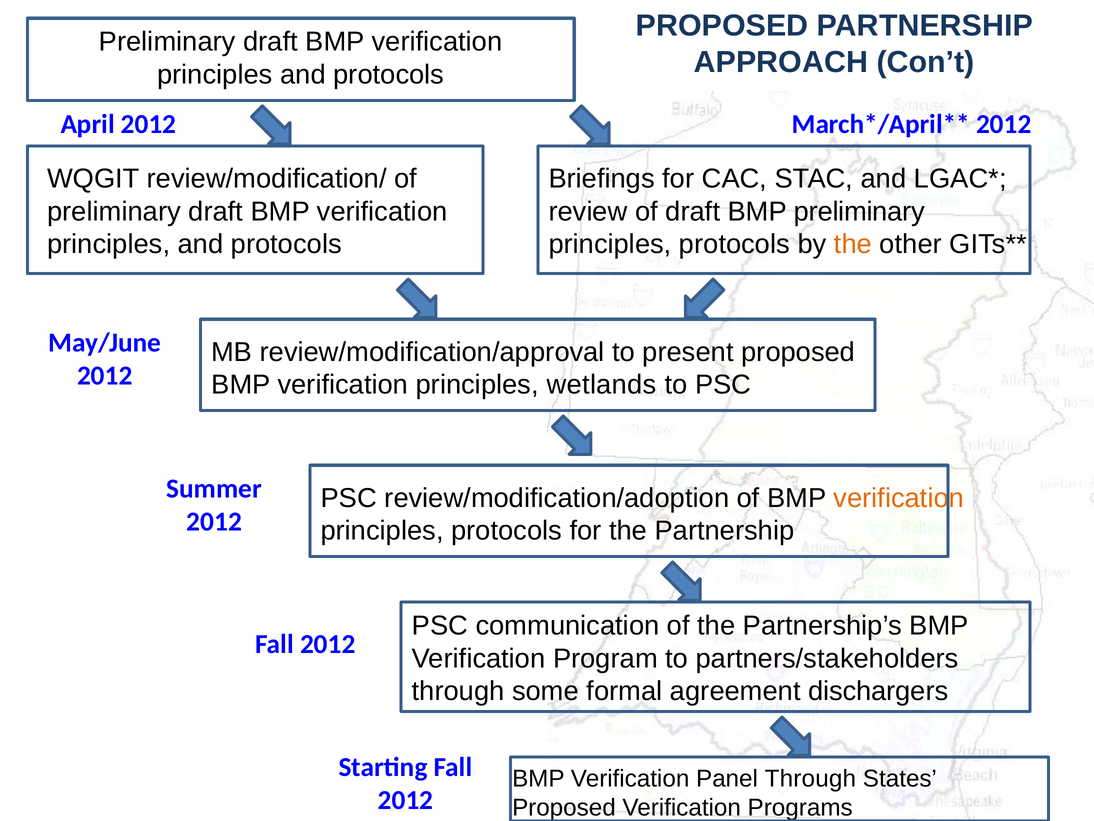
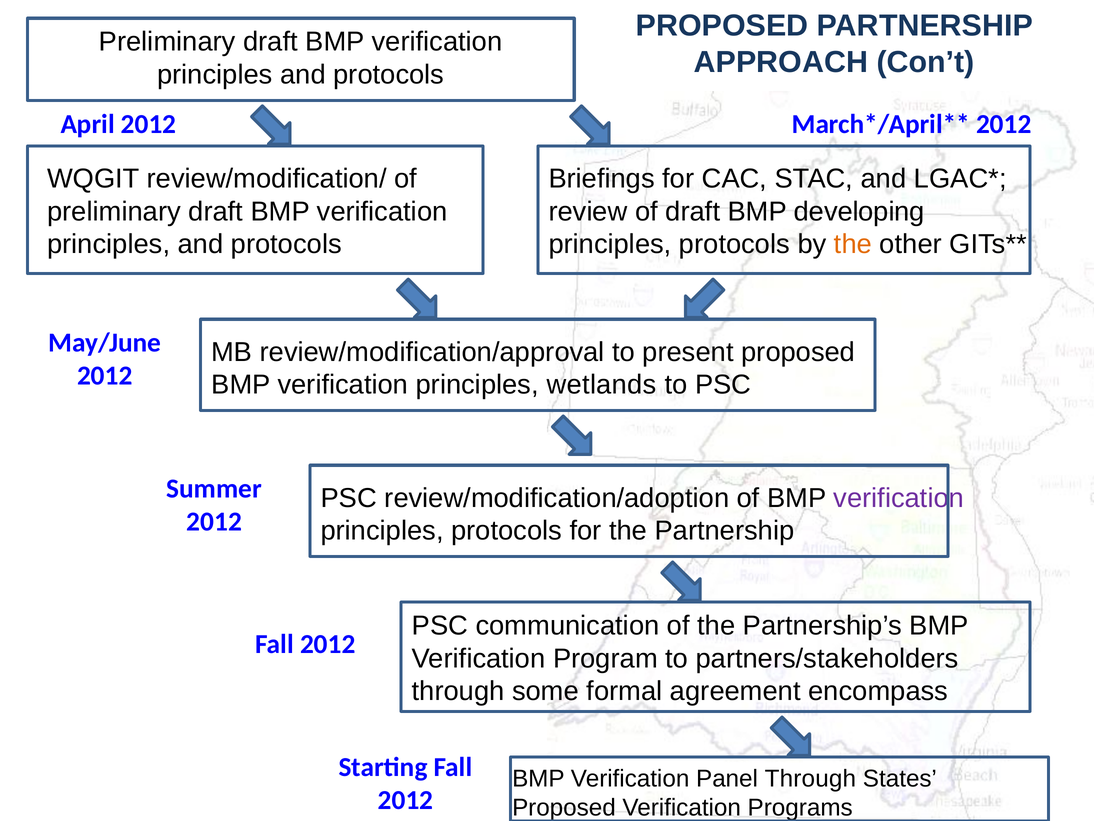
BMP preliminary: preliminary -> developing (859, 211)
verification colour: orange -> purple (899, 498)
dischargers: dischargers -> encompass (878, 691)
